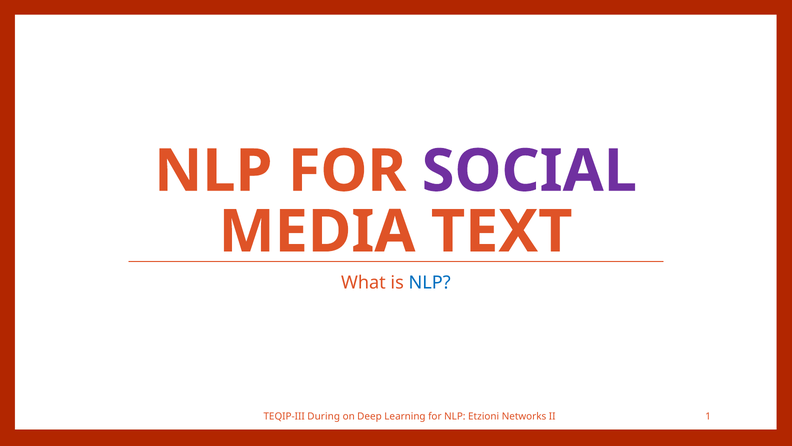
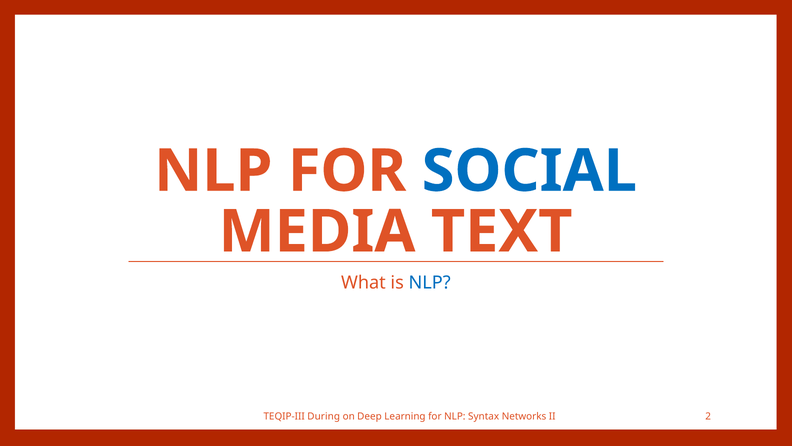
SOCIAL colour: purple -> blue (529, 171)
Etzioni: Etzioni -> Syntax (484, 416)
1: 1 -> 2 (708, 416)
